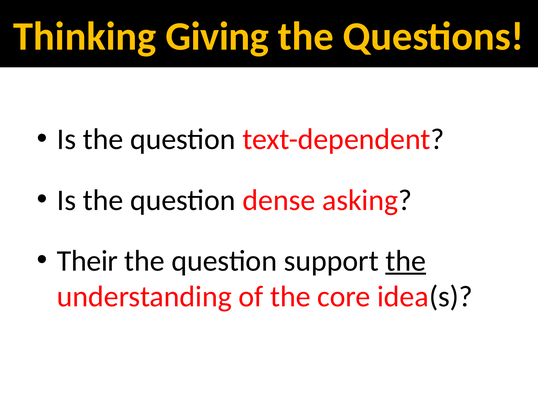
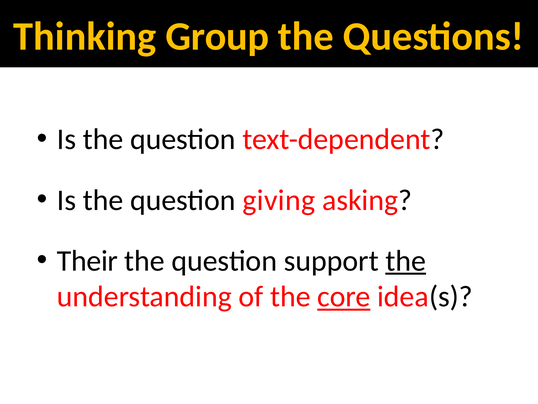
Giving: Giving -> Group (217, 36)
dense: dense -> giving (279, 200)
core underline: none -> present (344, 296)
